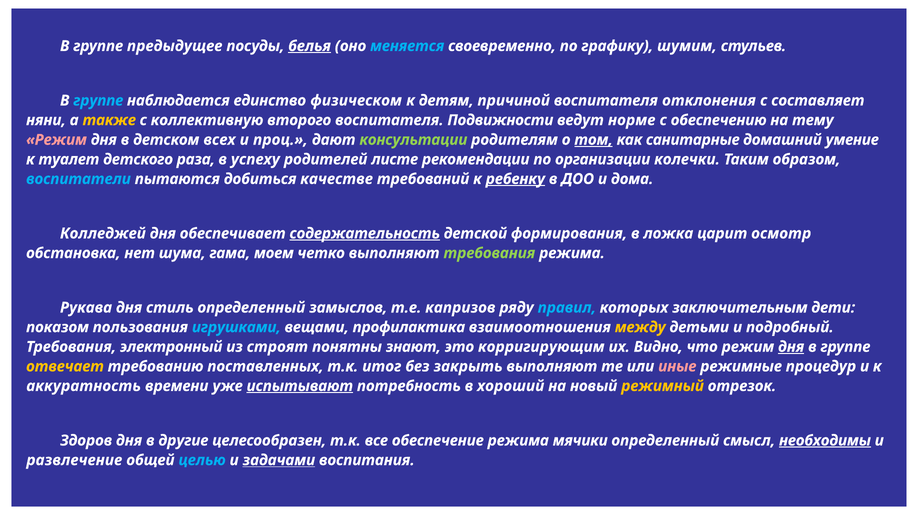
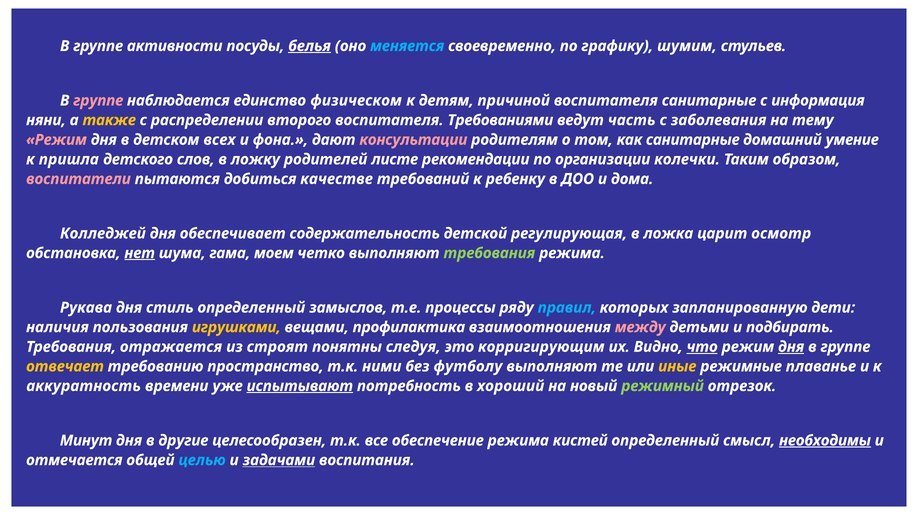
предыдущее: предыдущее -> активности (175, 46)
группе colour: light blue -> pink (98, 101)
воспитателя отклонения: отклонения -> санитарные (709, 101)
составляет: составляет -> информация (818, 101)
коллективную: коллективную -> распределении (207, 120)
Подвижности: Подвижности -> Требованиями (500, 120)
норме: норме -> часть (632, 120)
обеспечению: обеспечению -> заболевания (719, 120)
проц: проц -> фона (280, 140)
консультации colour: light green -> pink (413, 140)
том underline: present -> none (594, 140)
туалет: туалет -> пришла (69, 159)
раза: раза -> слов (196, 159)
успеху: успеху -> ложку (255, 159)
воспитатели colour: light blue -> pink (78, 179)
ребенку underline: present -> none (515, 179)
содержательность underline: present -> none (365, 233)
формирования: формирования -> регулирующая (569, 233)
нет underline: none -> present (140, 253)
капризов: капризов -> процессы (460, 307)
заключительным: заключительным -> запланированную (740, 307)
показом: показом -> наличия (57, 327)
игрушками colour: light blue -> yellow (236, 327)
между colour: yellow -> pink (640, 327)
подробный: подробный -> подбирать (790, 327)
электронный: электронный -> отражается (171, 347)
знают: знают -> следуя (413, 347)
что underline: none -> present (702, 347)
поставленных: поставленных -> пространство (265, 366)
итог: итог -> ними (382, 366)
закрыть: закрыть -> футболу (468, 366)
иные colour: pink -> yellow (677, 366)
процедур: процедур -> плаванье (821, 366)
режимный colour: yellow -> light green (663, 386)
Здоров: Здоров -> Минут (86, 440)
мячики: мячики -> кистей (580, 440)
развлечение: развлечение -> отмечается (74, 460)
